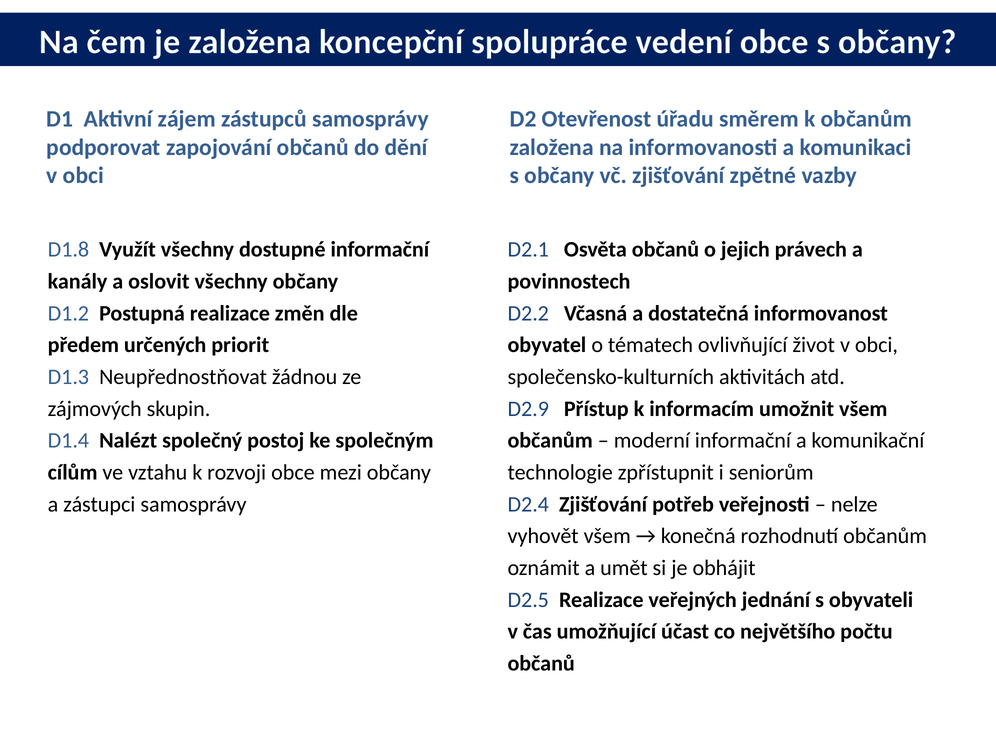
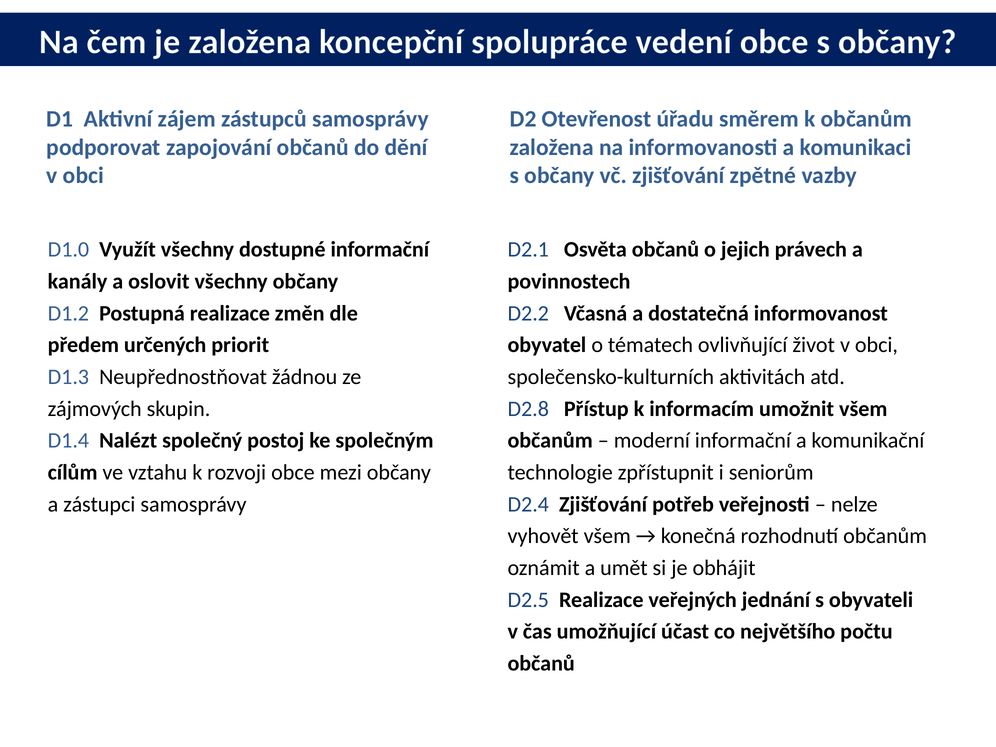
D1.8: D1.8 -> D1.0 (68, 250)
D2.9: D2.9 -> D2.8 (528, 409)
